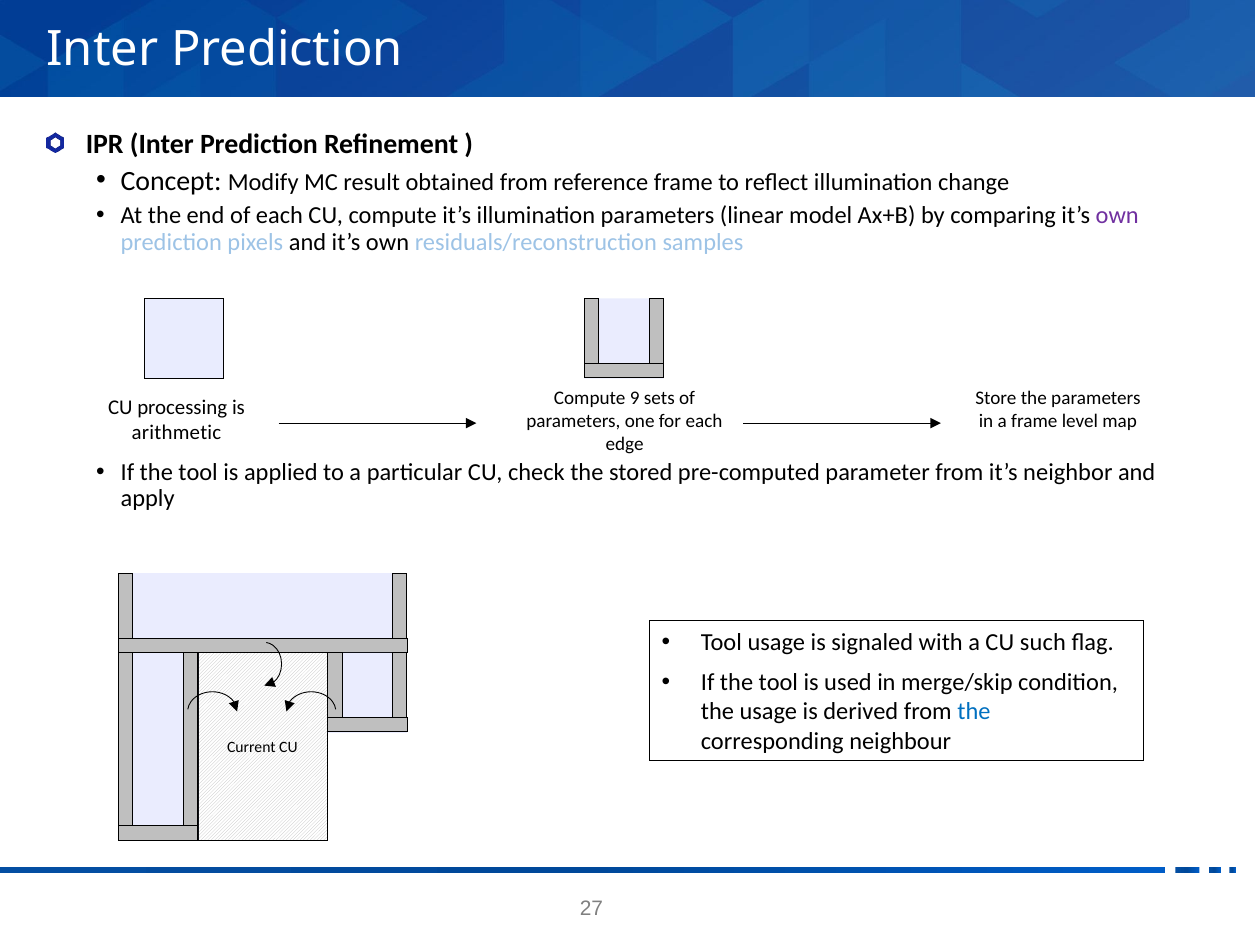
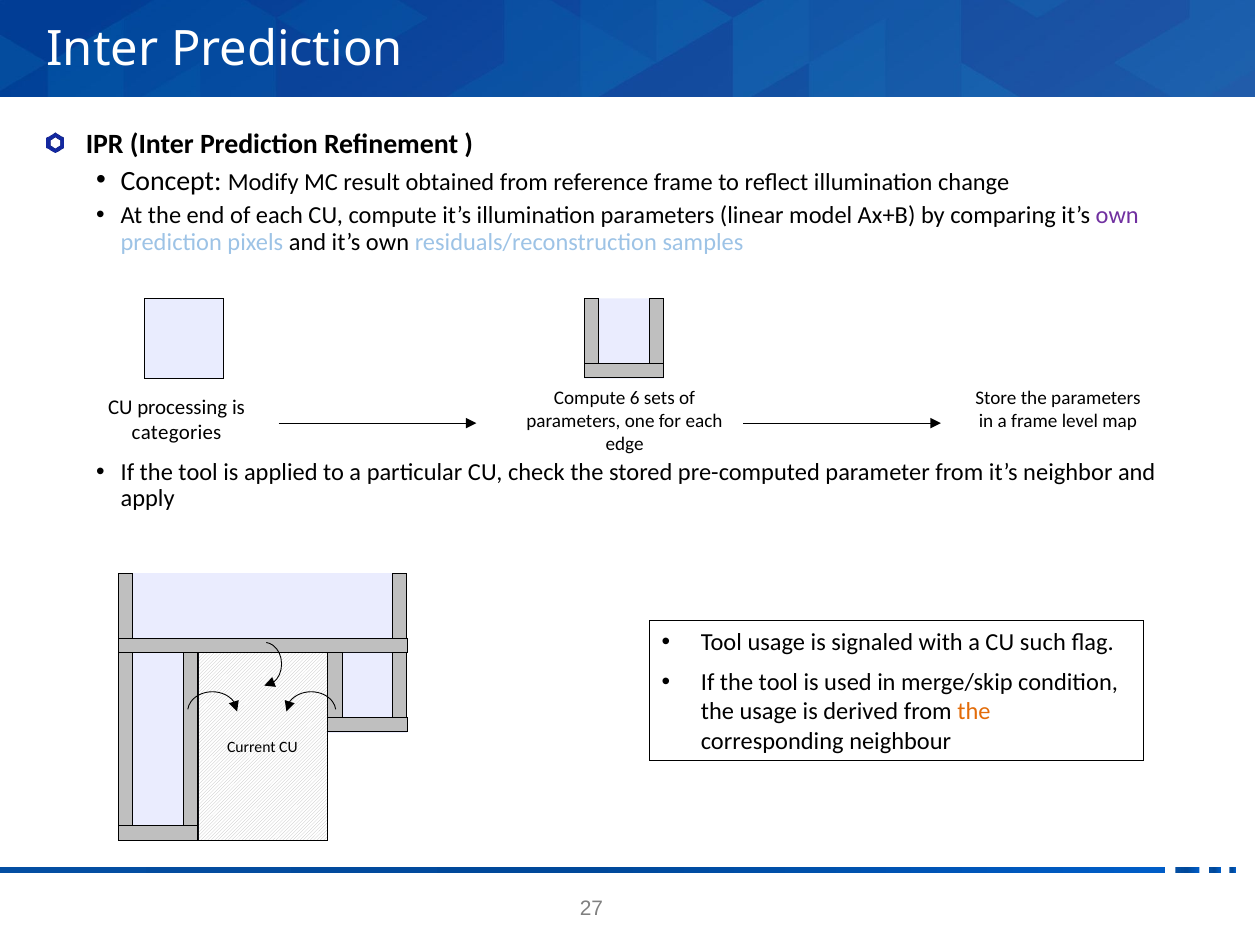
9: 9 -> 6 (635, 397)
arithmetic: arithmetic -> categories (177, 432)
the colour: blue -> orange (974, 711)
